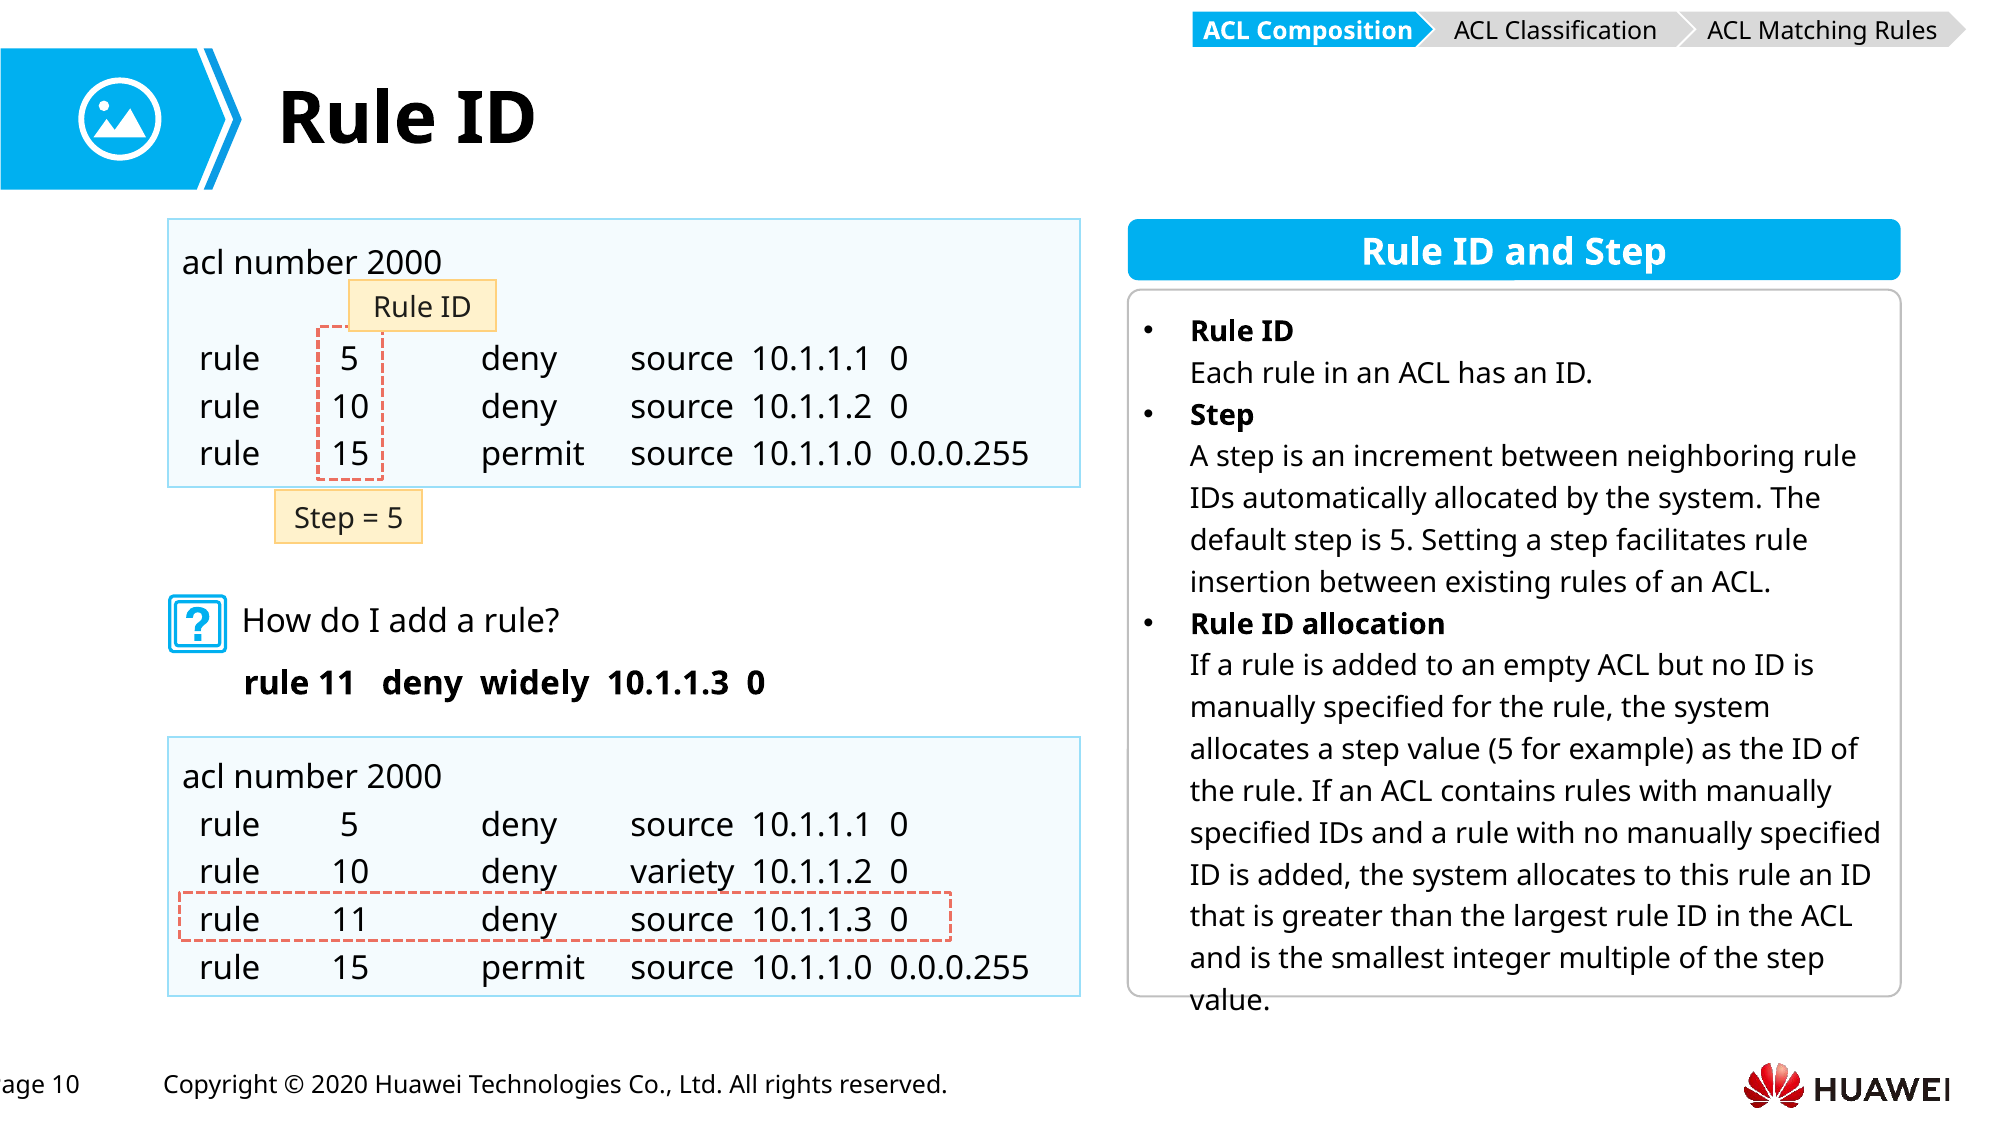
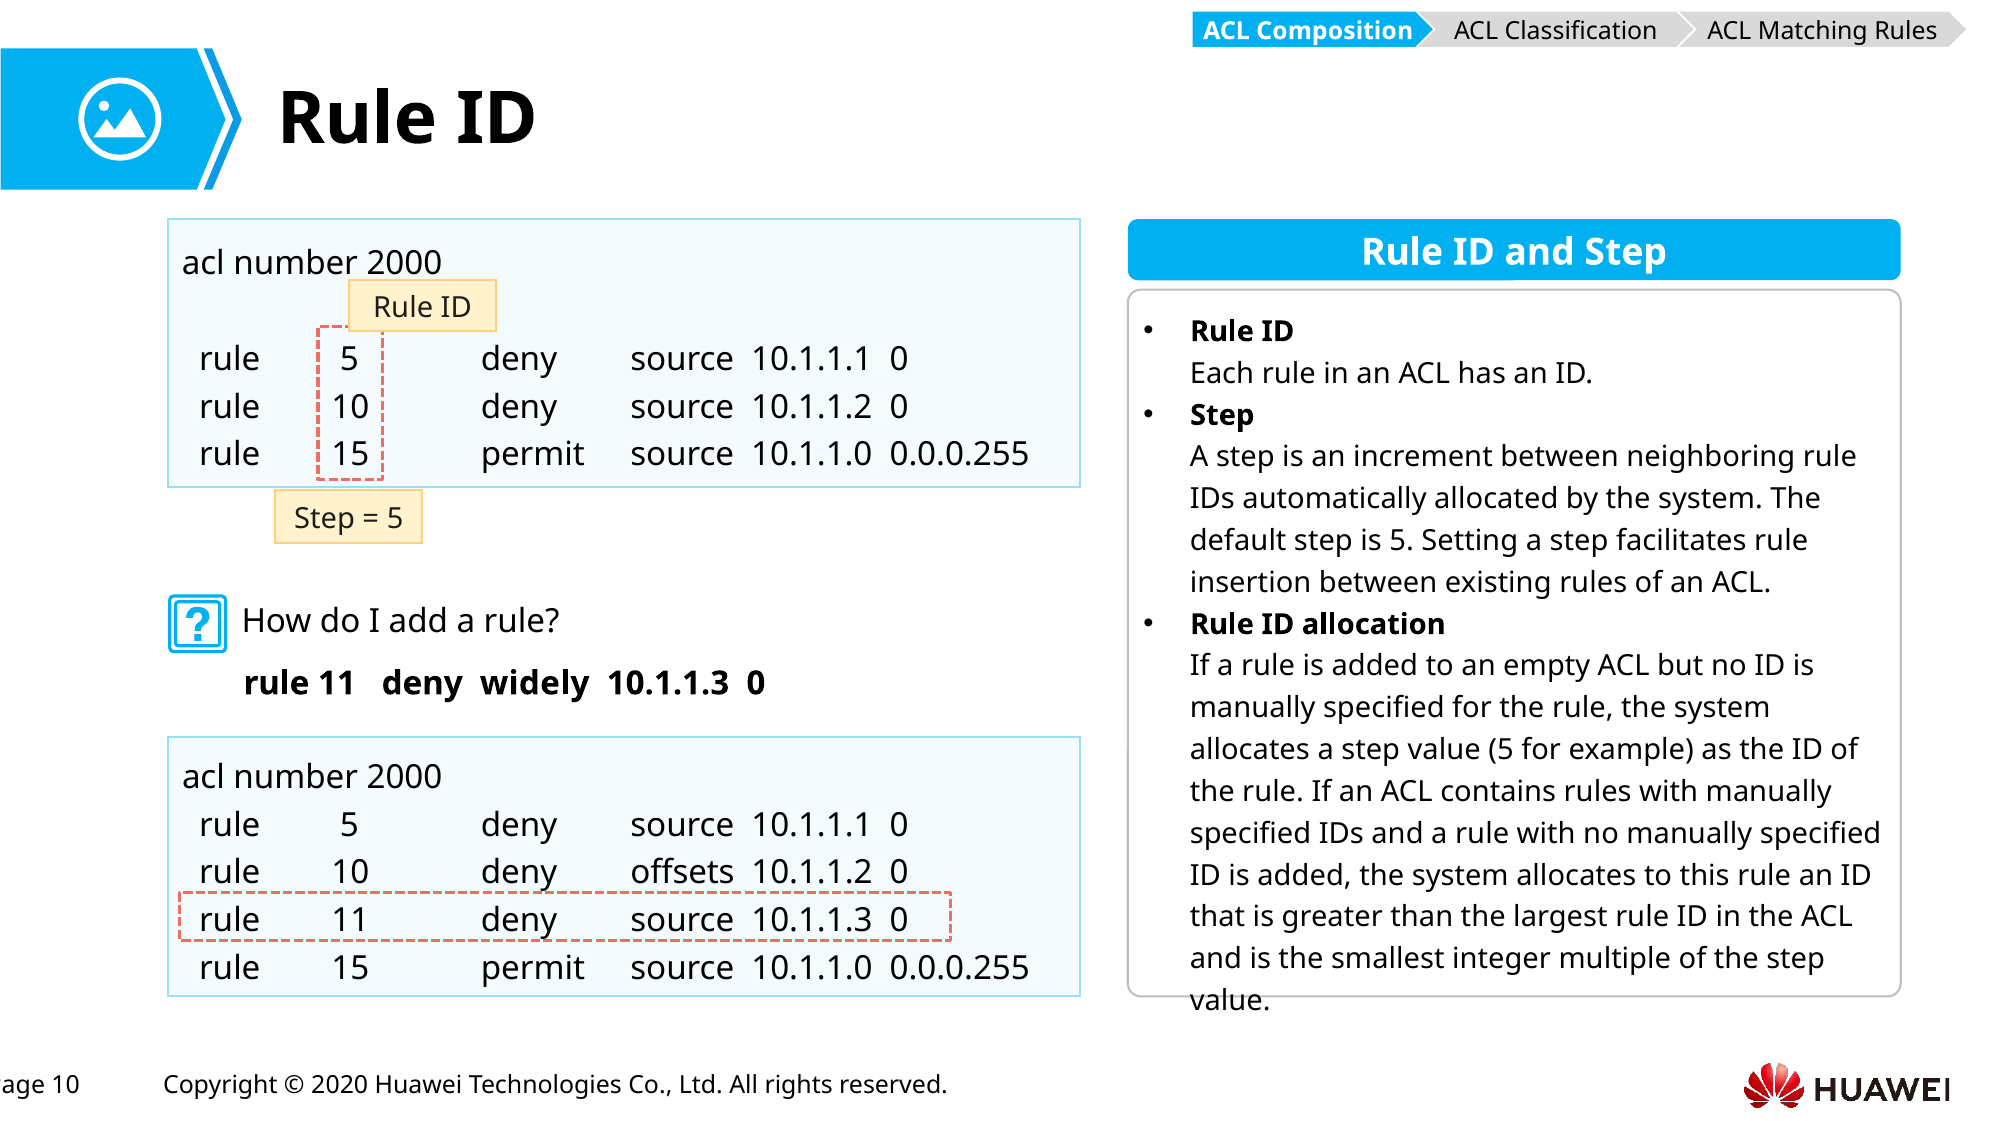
variety: variety -> offsets (682, 873)
